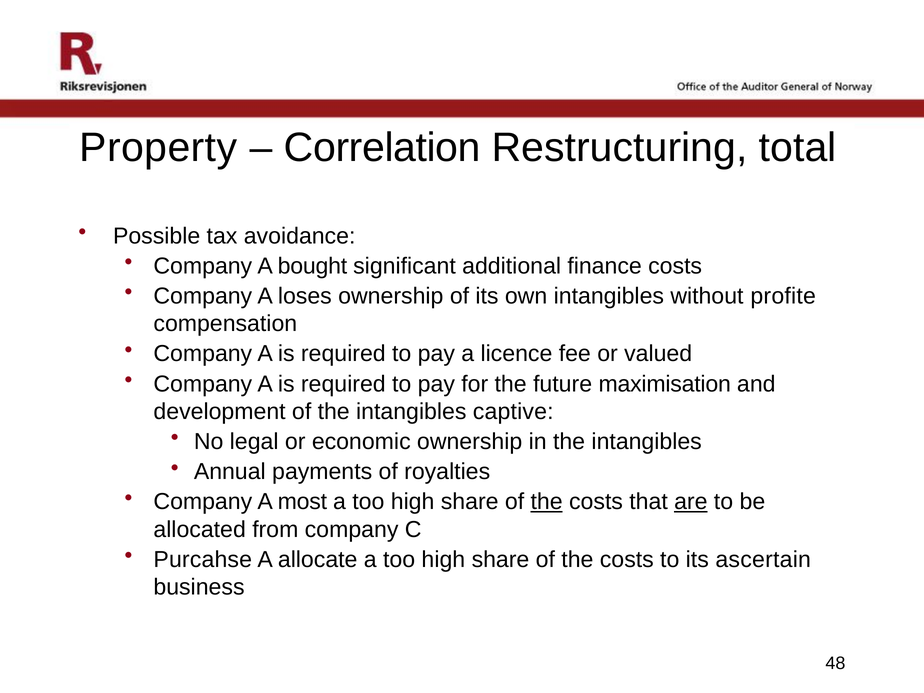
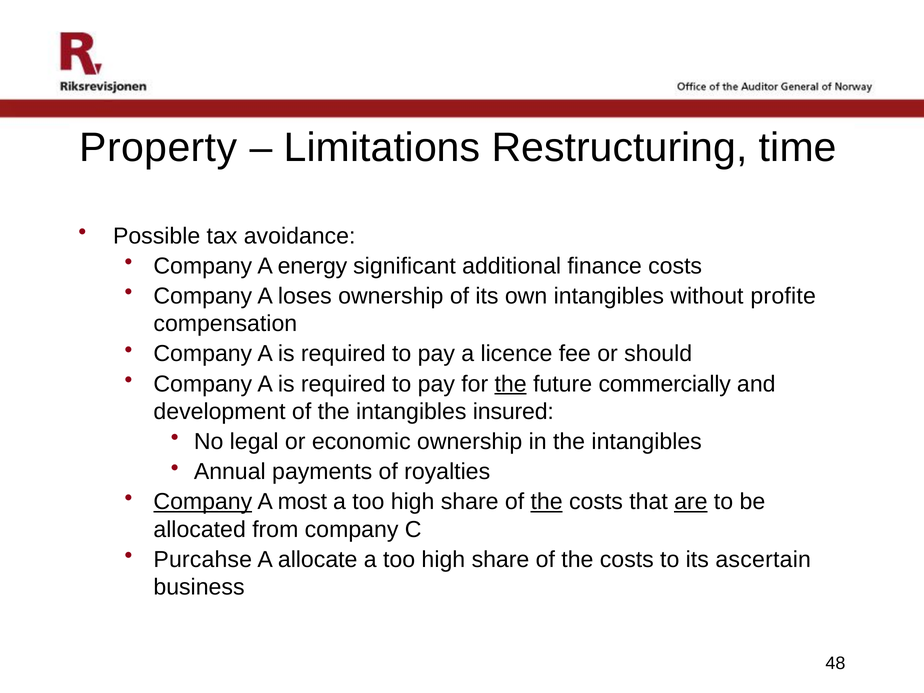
Correlation: Correlation -> Limitations (382, 148)
total: total -> time (798, 148)
bought: bought -> energy (312, 266)
valued: valued -> should (658, 354)
the underline: none -> present (511, 384)
maximisation: maximisation -> commercially (665, 384)
captive: captive -> insured (513, 412)
Company underline: none -> present (203, 502)
